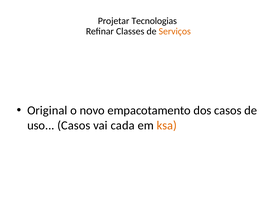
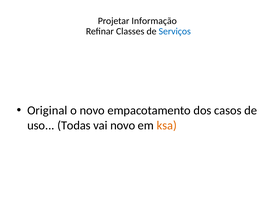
Tecnologias: Tecnologias -> Informação (154, 21)
Serviços colour: orange -> blue (175, 31)
uso Casos: Casos -> Todas (74, 126)
vai cada: cada -> novo (123, 126)
